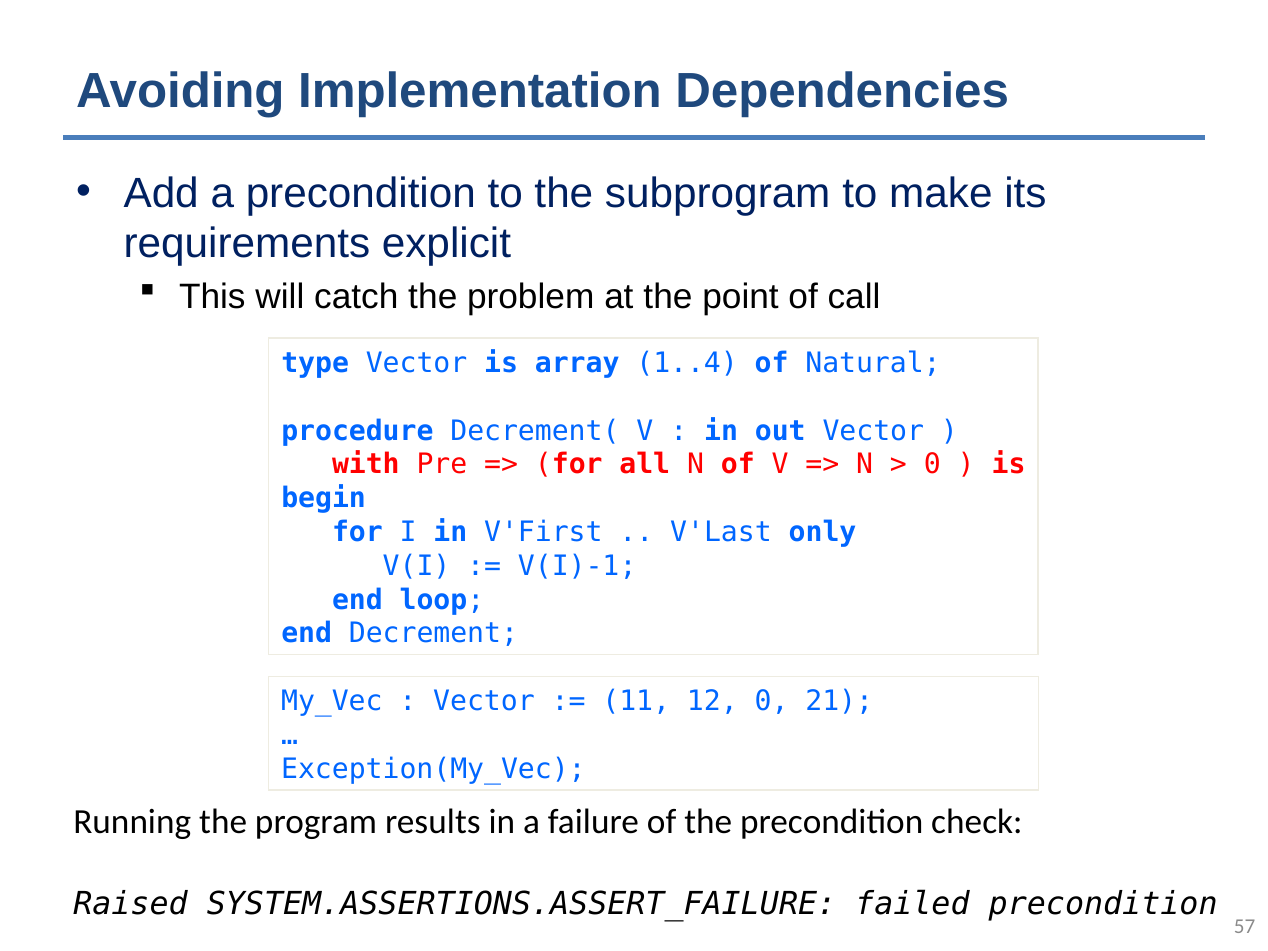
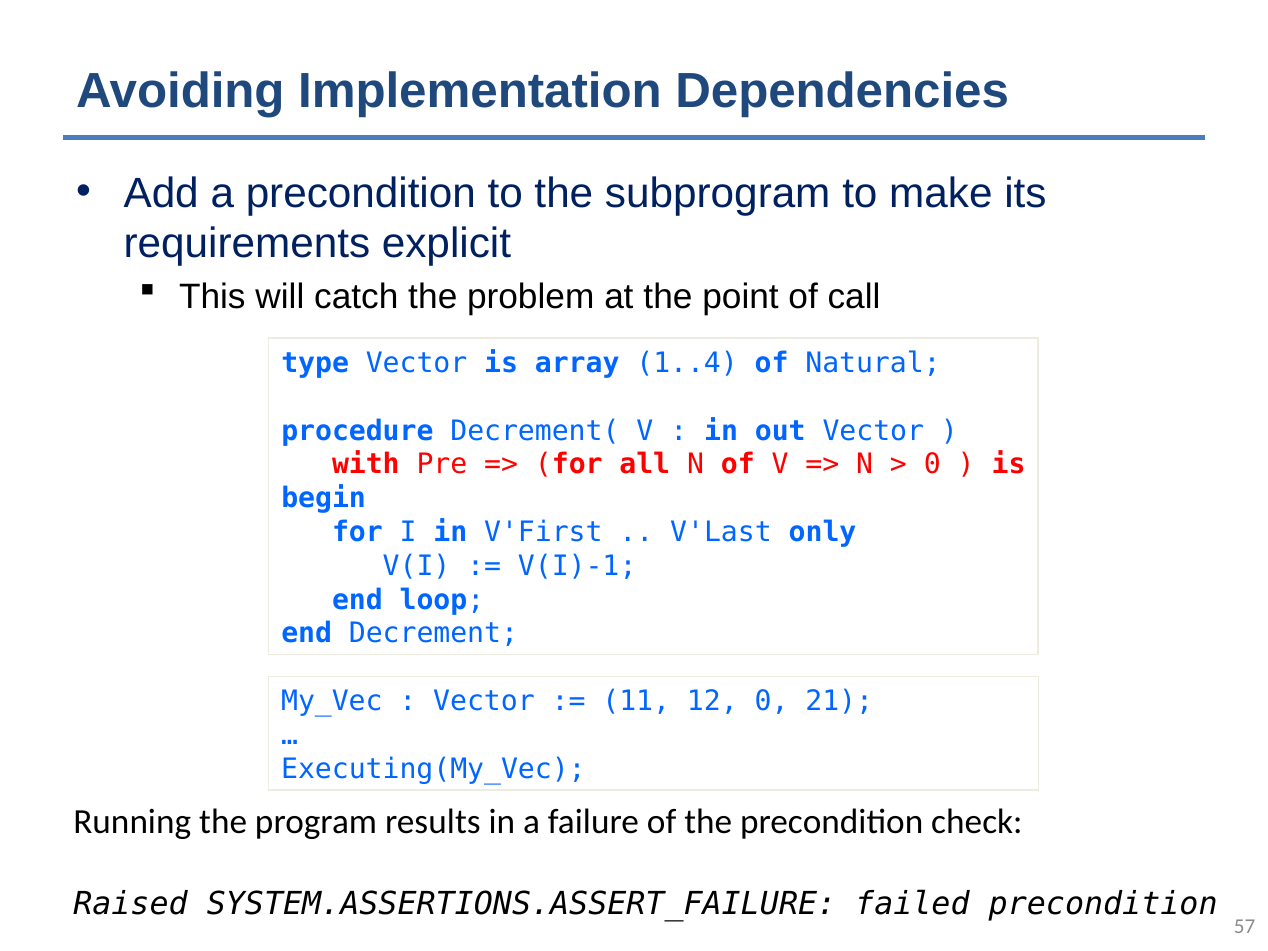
Exception(My_Vec: Exception(My_Vec -> Executing(My_Vec (433, 769)
